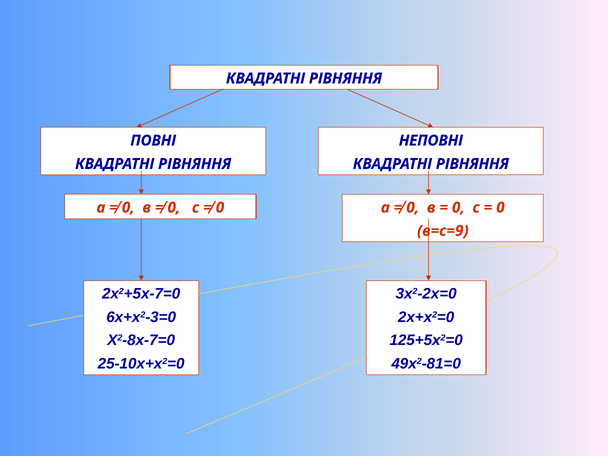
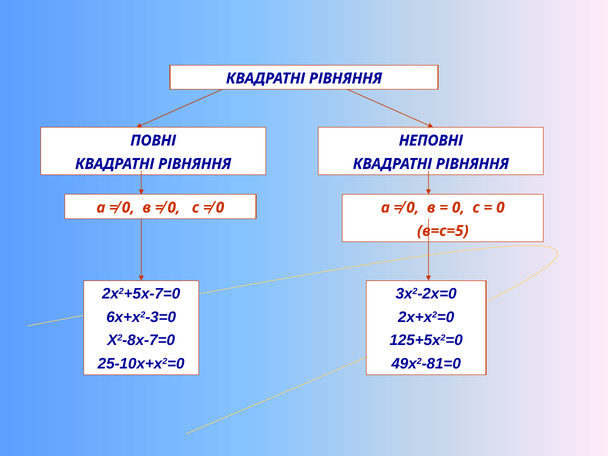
в=с=9: в=с=9 -> в=с=5 (443, 231)
